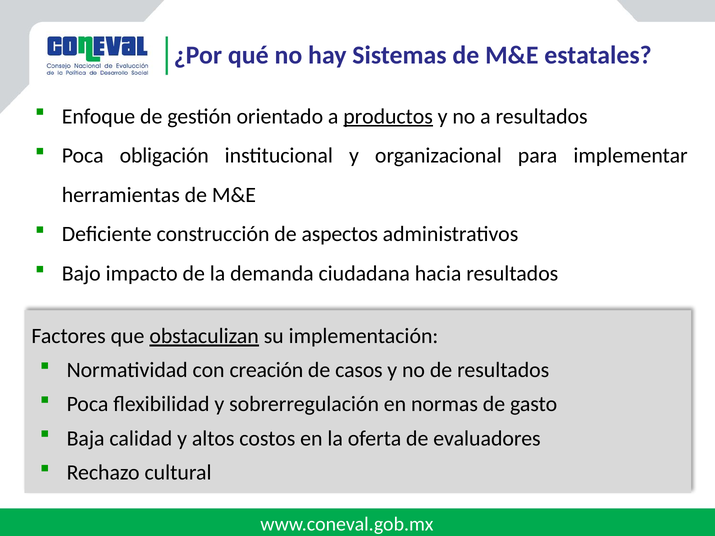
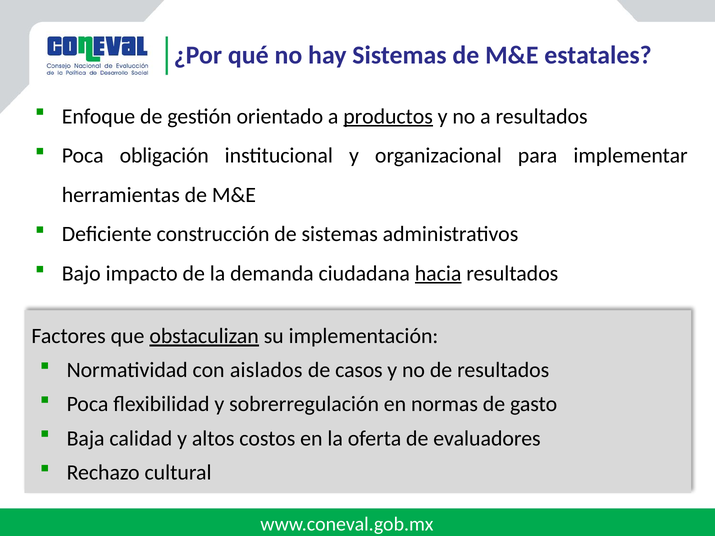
de aspectos: aspectos -> sistemas (340, 234)
hacia underline: none -> present (438, 274)
creación: creación -> aislados (266, 370)
